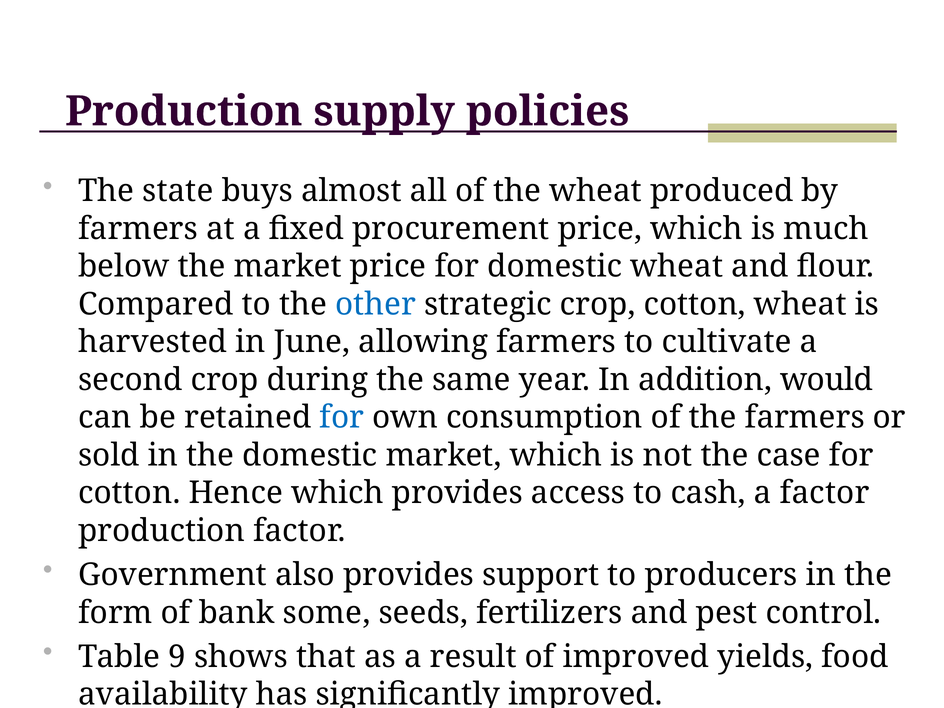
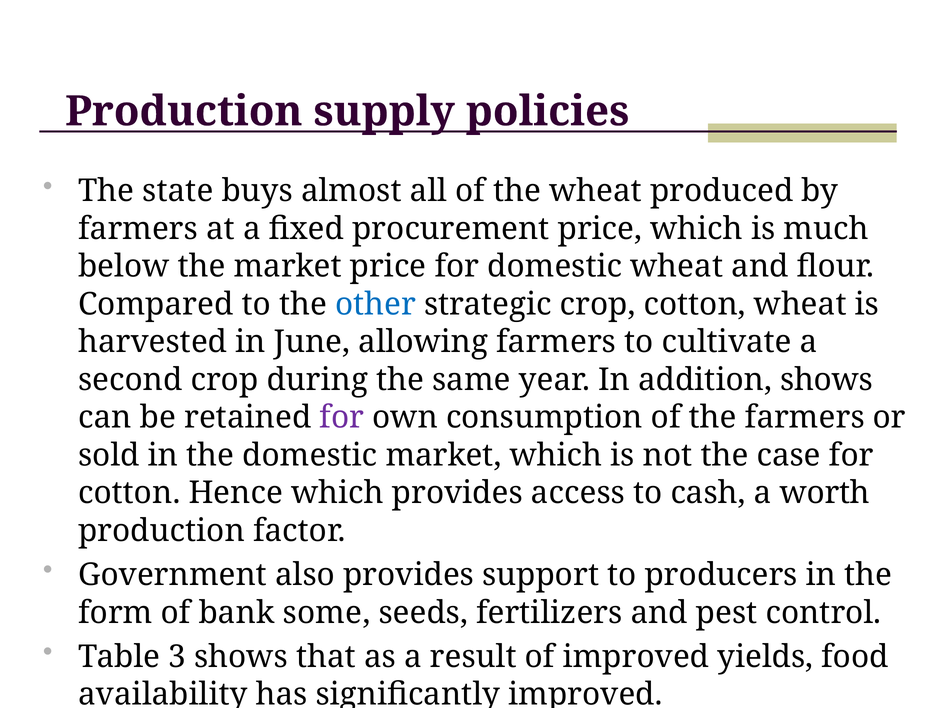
addition would: would -> shows (827, 380)
for colour: blue -> purple (342, 418)
a factor: factor -> worth (825, 493)
9: 9 -> 3 (177, 657)
